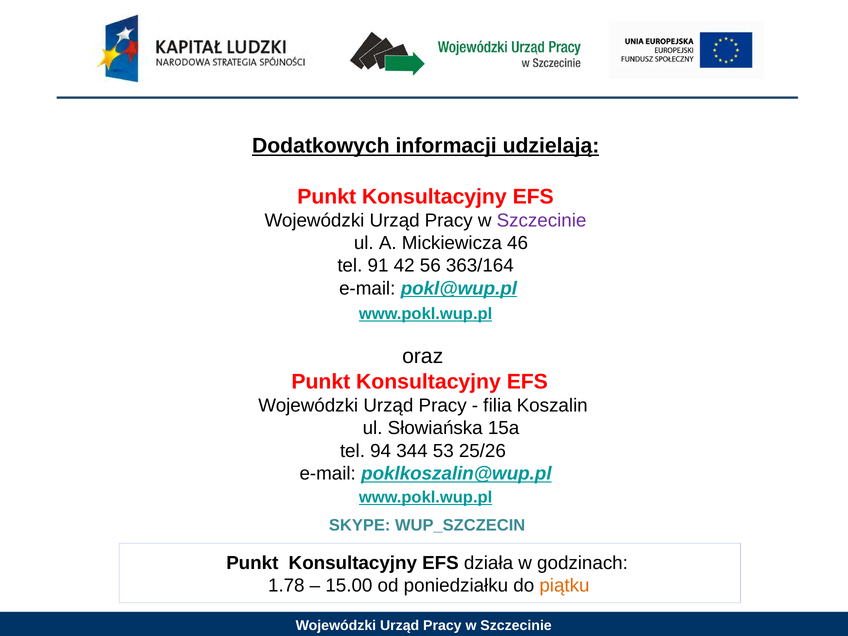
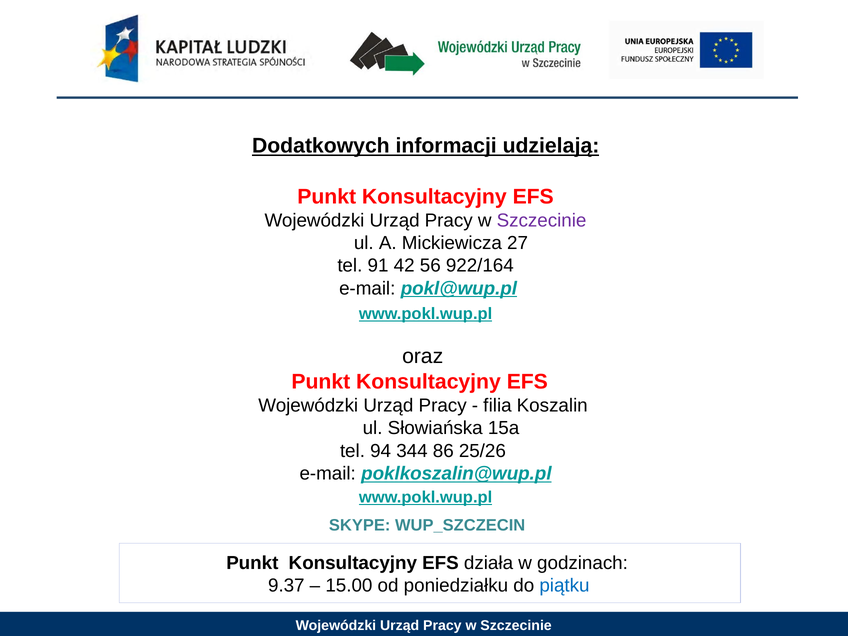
46: 46 -> 27 (518, 243)
363/164: 363/164 -> 922/164 (480, 266)
53: 53 -> 86 (443, 451)
1.78: 1.78 -> 9.37 (286, 586)
piątku colour: orange -> blue (564, 586)
